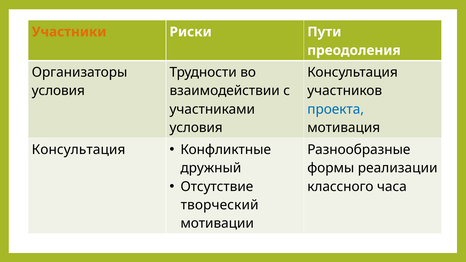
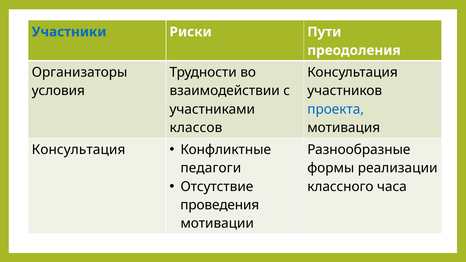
Участники colour: orange -> blue (69, 32)
условия: условия -> классов (196, 128)
дружный: дружный -> педагоги (211, 168)
творческий: творческий -> проведения (220, 205)
